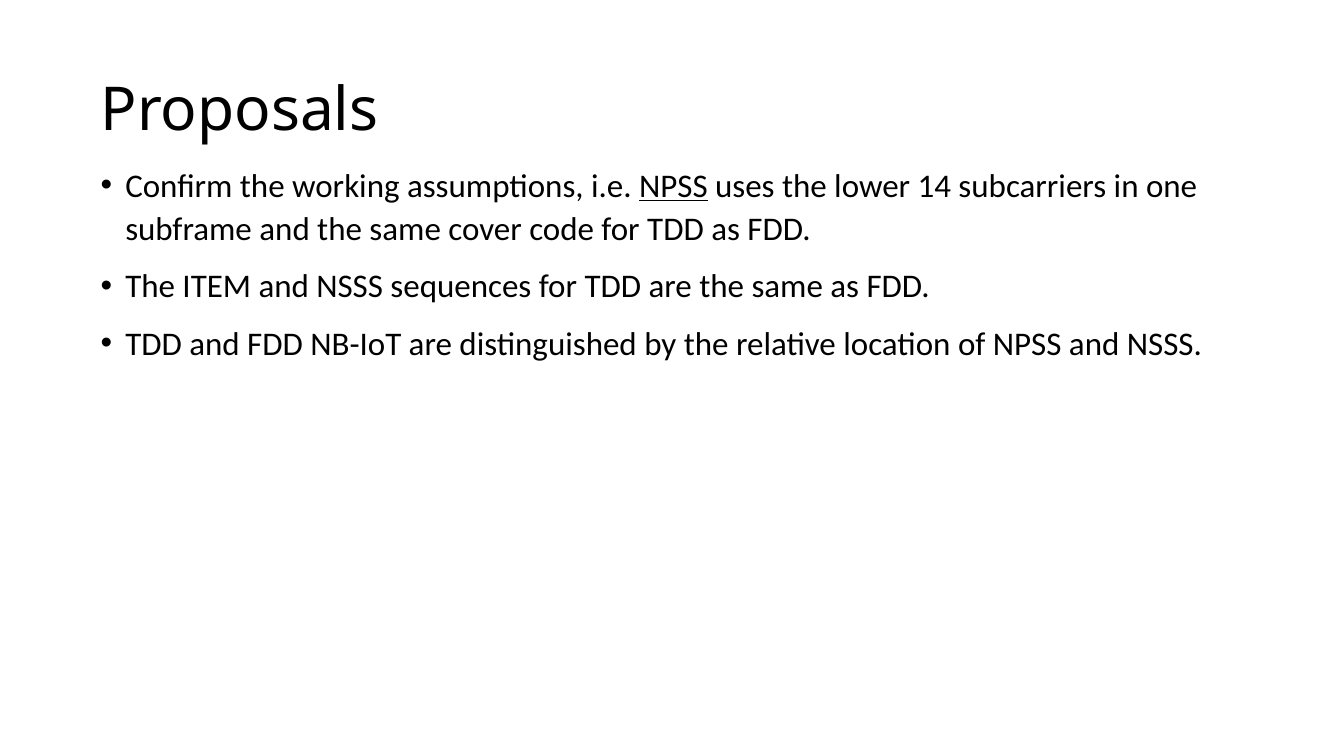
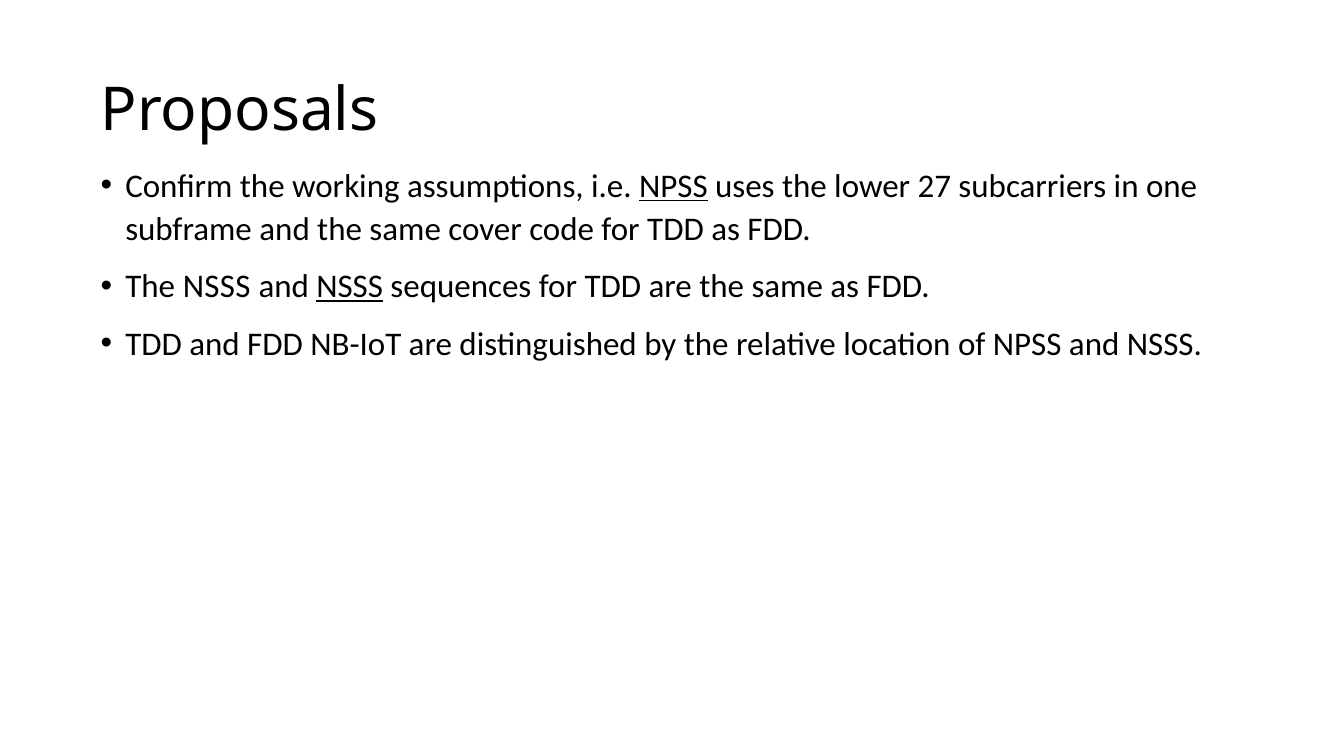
14: 14 -> 27 (934, 186)
The ITEM: ITEM -> NSSS (217, 287)
NSSS underline: none -> present (350, 287)
